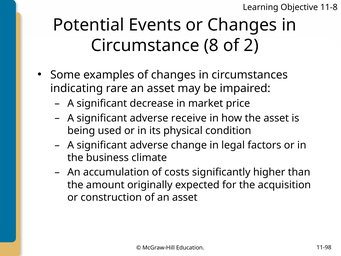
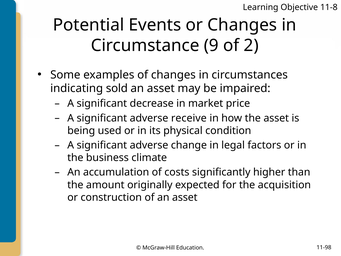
8: 8 -> 9 (211, 46)
rare: rare -> sold (117, 88)
